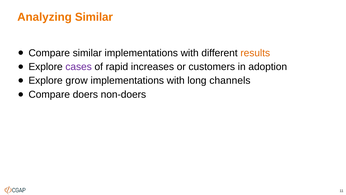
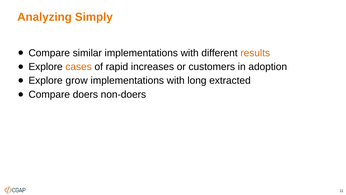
Analyzing Similar: Similar -> Simply (94, 17)
cases colour: purple -> orange (79, 67)
channels: channels -> extracted (230, 80)
